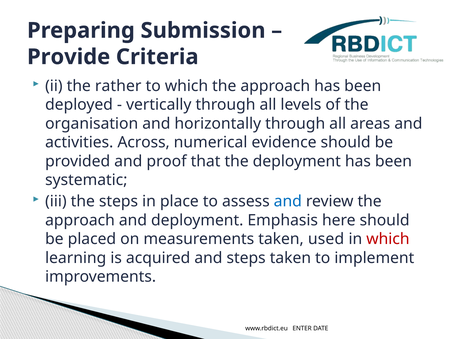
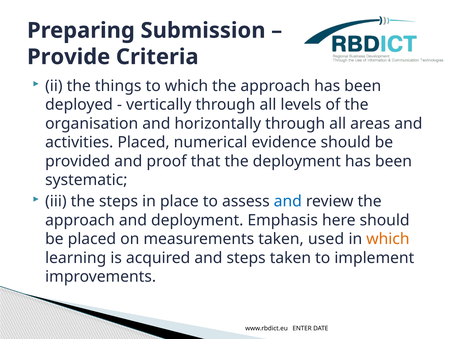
rather: rather -> things (118, 86)
activities Across: Across -> Placed (144, 142)
which colour: red -> orange (388, 239)
